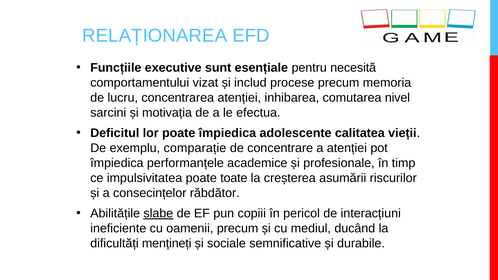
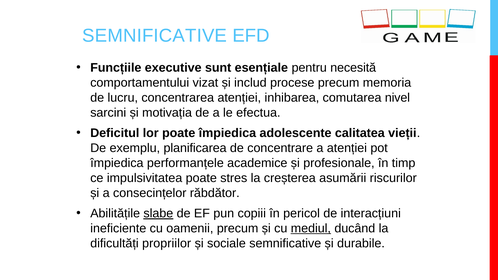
RELAȚIONAREA: RELAȚIONAREA -> SEMNIFICATIVE (155, 36)
comparație: comparație -> planificarea (195, 148)
toate: toate -> stres (234, 178)
mediul underline: none -> present (311, 229)
mențineți: mențineți -> propriilor (167, 243)
